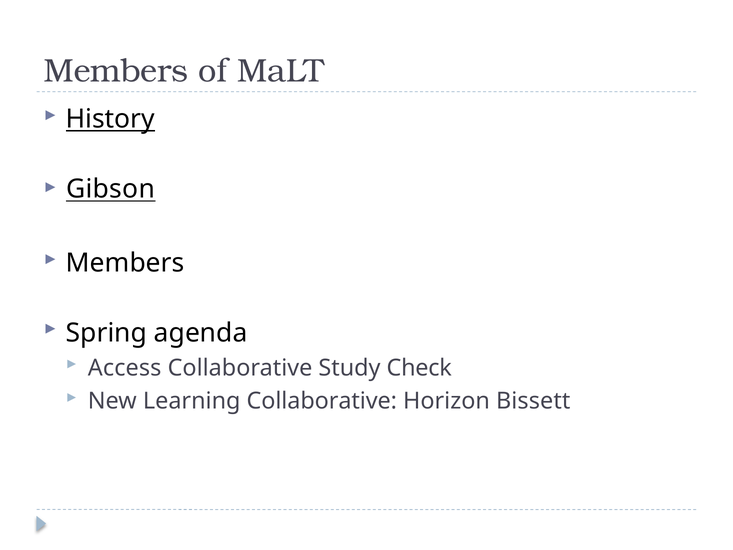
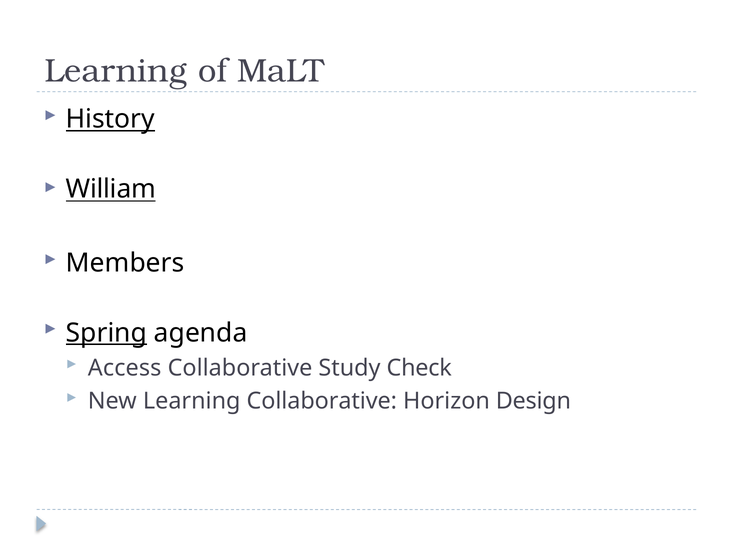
Members: Members -> Learning (116, 71)
Gibson: Gibson -> William (111, 189)
Spring underline: none -> present (106, 333)
Bissett: Bissett -> Design (533, 401)
